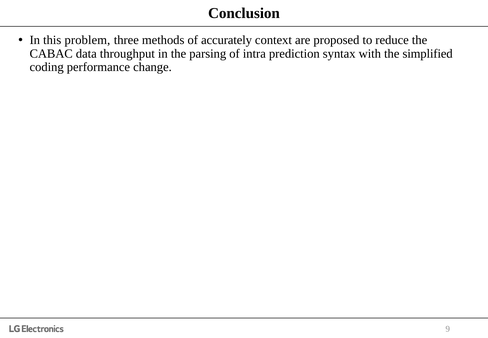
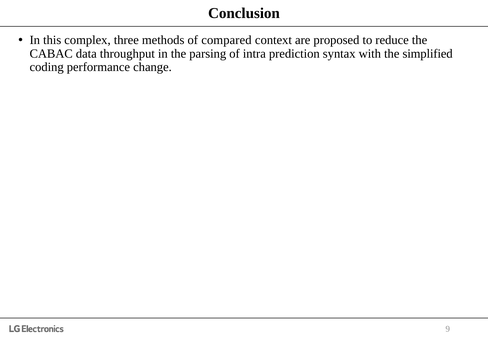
problem: problem -> complex (87, 40)
accurately: accurately -> compared (226, 40)
